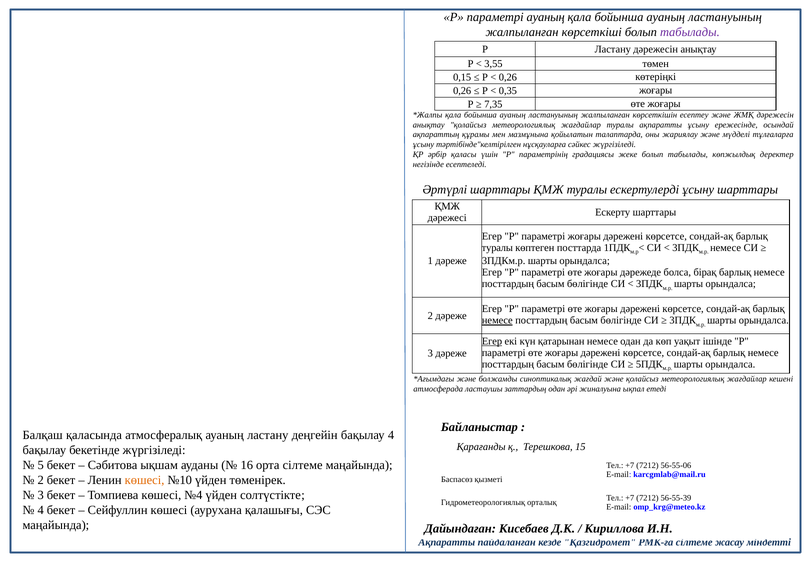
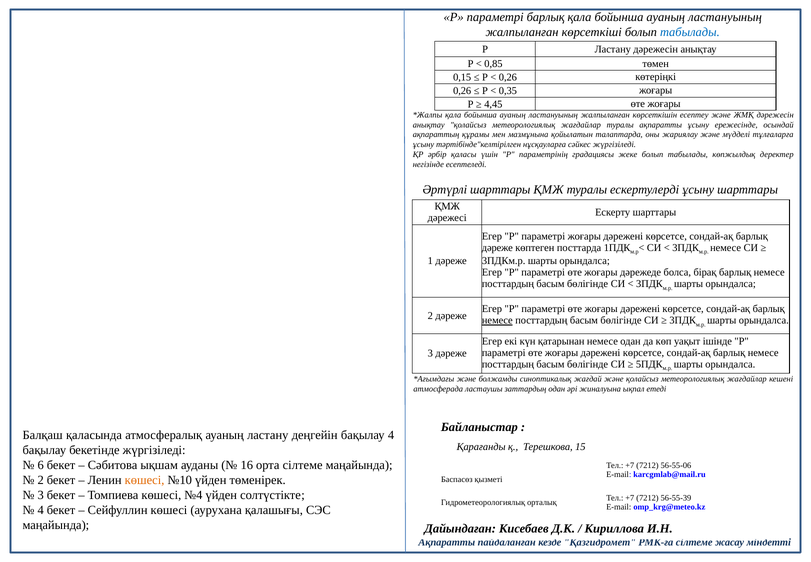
параметрі ауаның: ауаның -> барлық (546, 17)
табылады colour: purple -> blue (690, 32)
3,55: 3,55 -> 0,85 (493, 64)
7,35: 7,35 -> 4,45 (493, 104)
туралы: туралы -> дәреже (497, 248)
Егер underline: present -> none (492, 341)
5: 5 -> 6 (41, 465)
